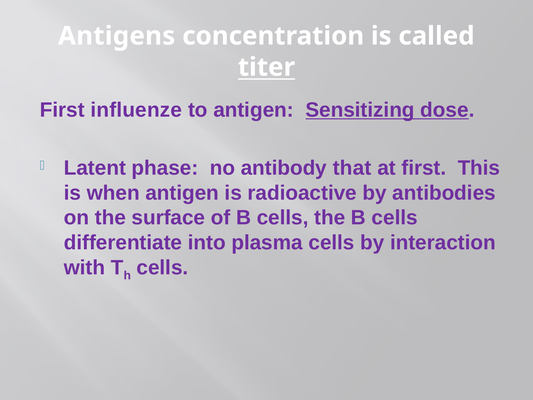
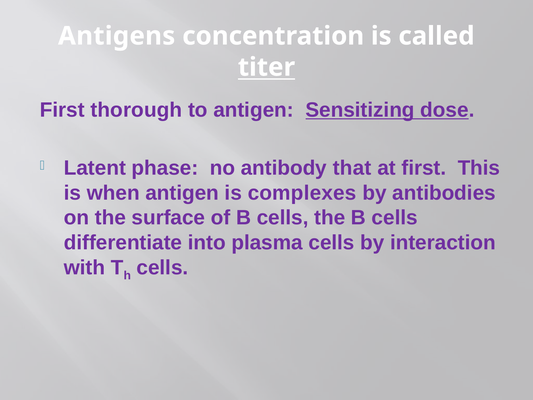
influenze: influenze -> thorough (136, 110)
radioactive: radioactive -> complexes (302, 193)
